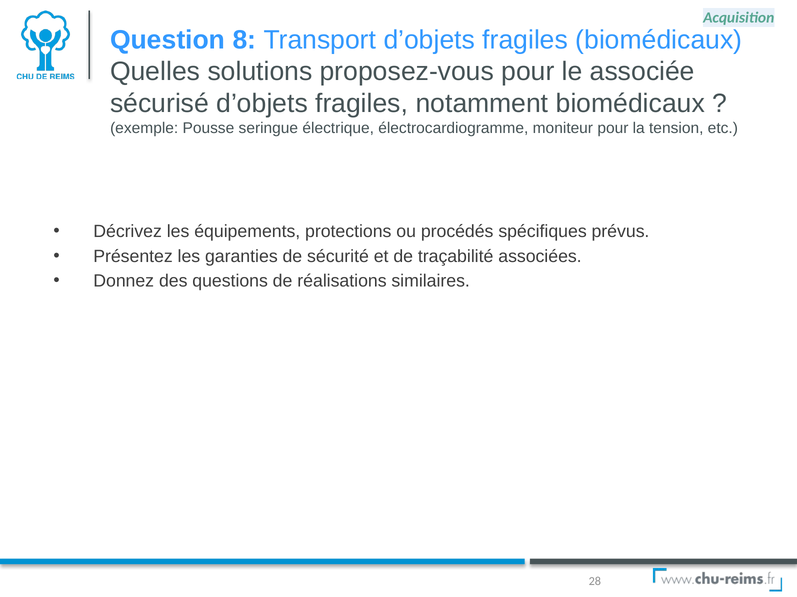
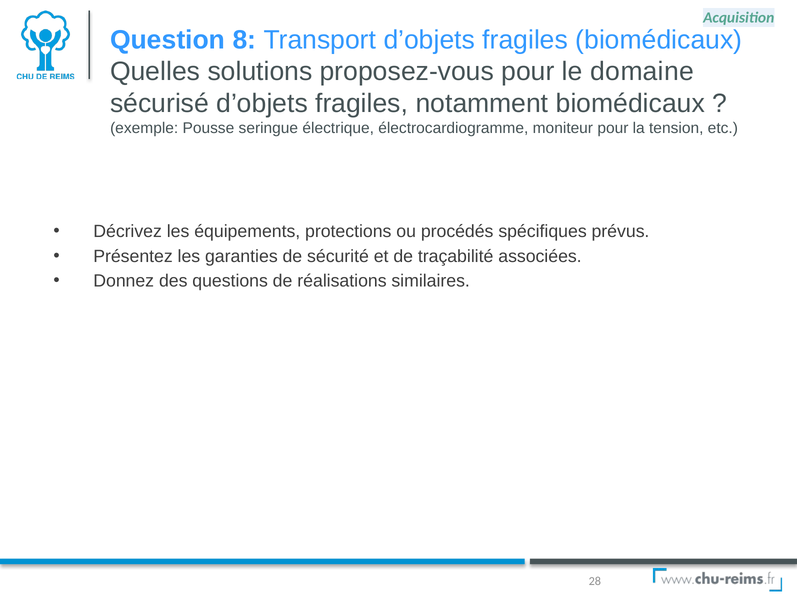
associée: associée -> domaine (642, 72)
